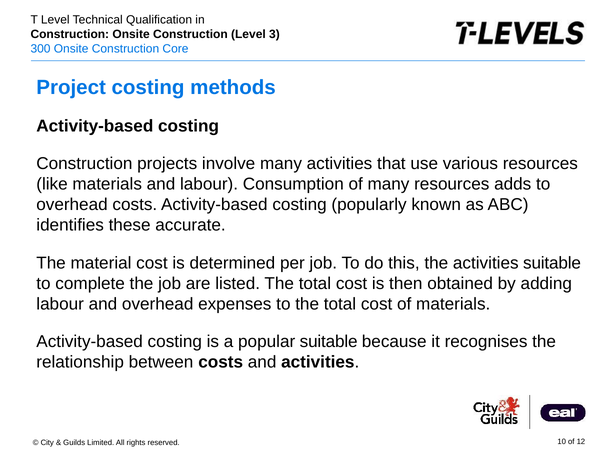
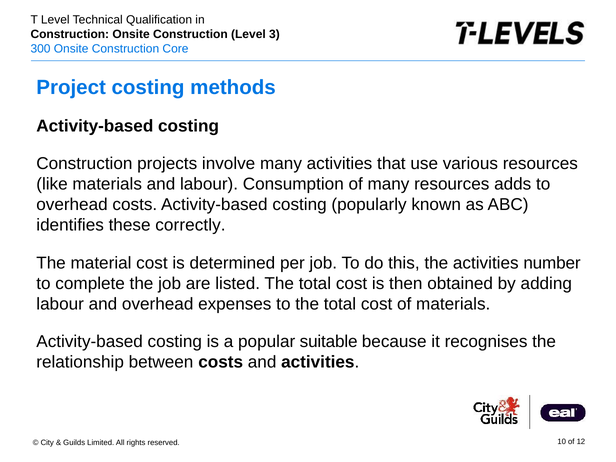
accurate: accurate -> correctly (190, 225)
activities suitable: suitable -> number (552, 263)
